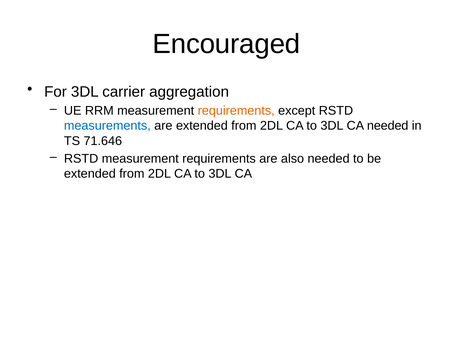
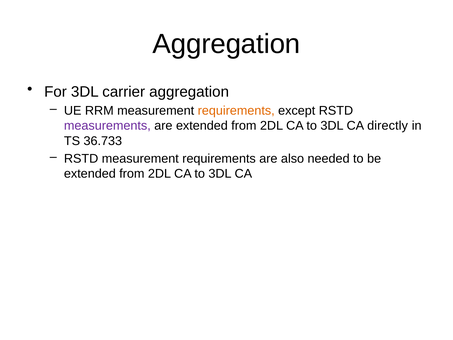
Encouraged: Encouraged -> Aggregation (226, 44)
measurements colour: blue -> purple (107, 126)
CA needed: needed -> directly (388, 126)
71.646: 71.646 -> 36.733 (103, 141)
